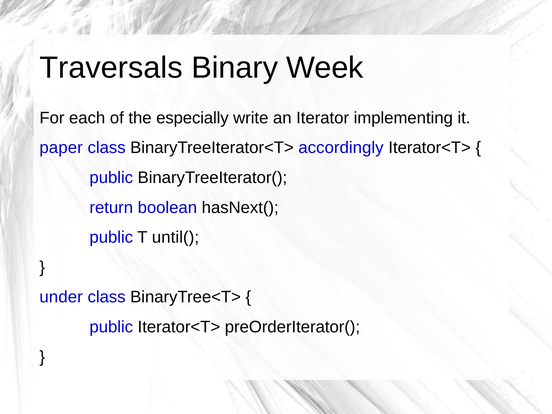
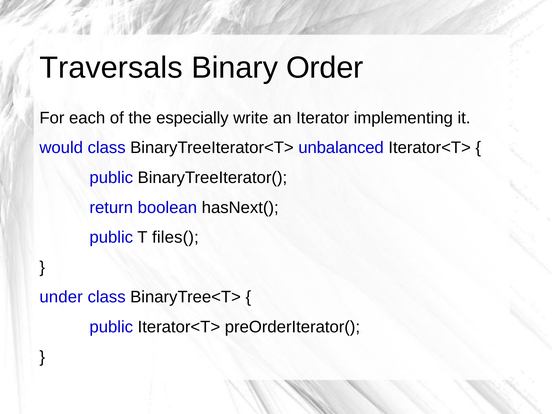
Week: Week -> Order (325, 68)
paper: paper -> would (61, 148)
accordingly: accordingly -> unbalanced (341, 148)
until(: until( -> files( (175, 237)
